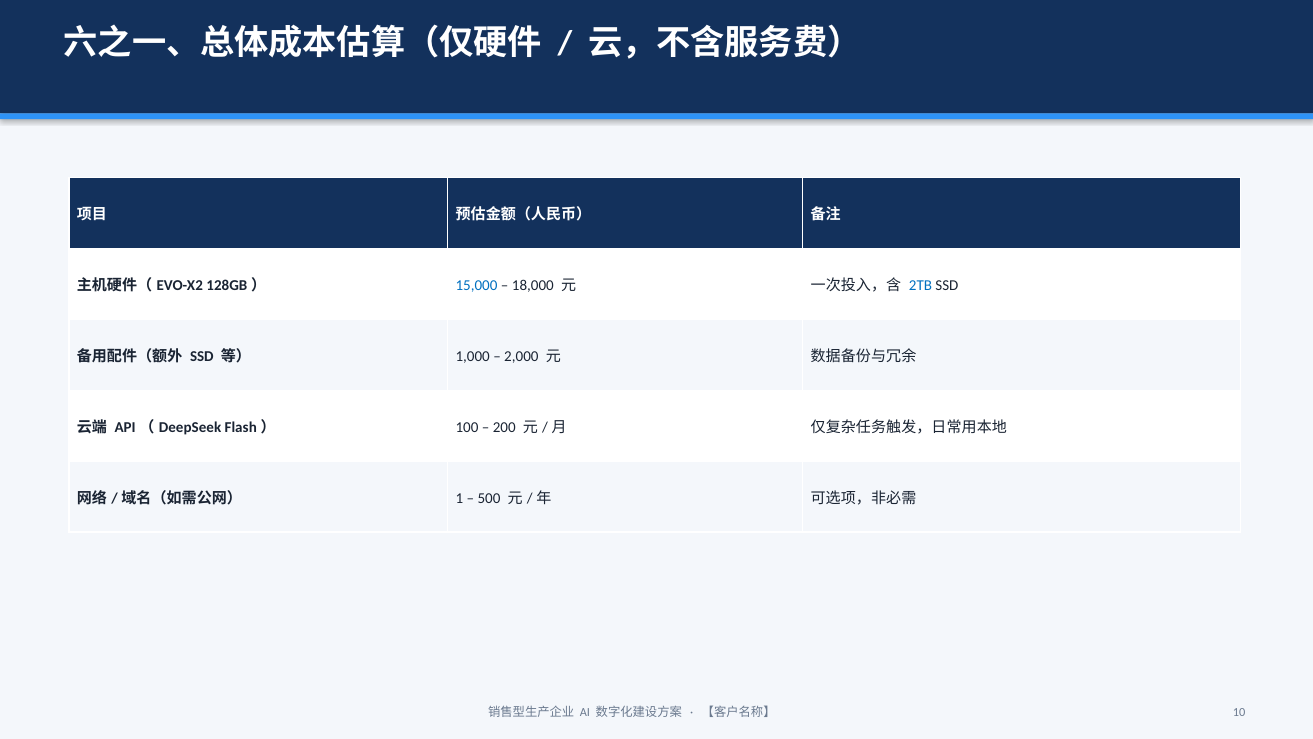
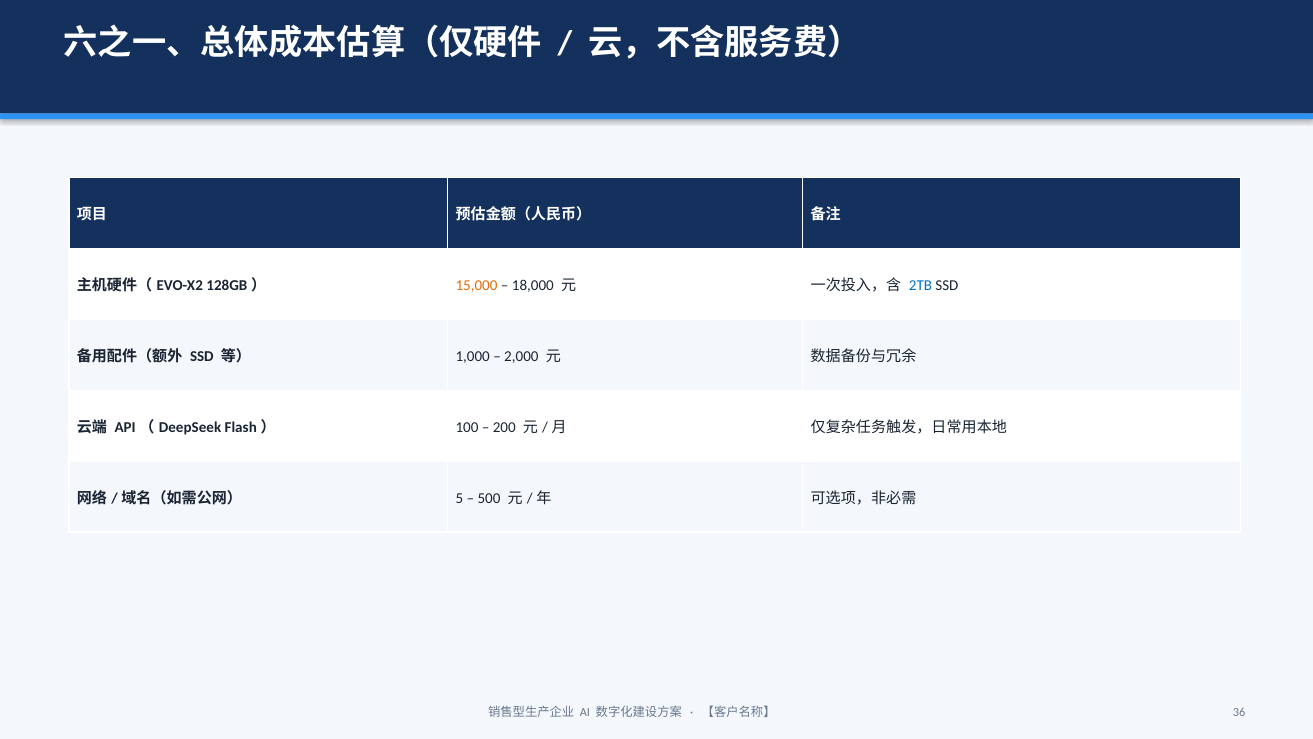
15,000 colour: blue -> orange (477, 285)
1: 1 -> 5 (459, 498)
10: 10 -> 36 (1239, 712)
